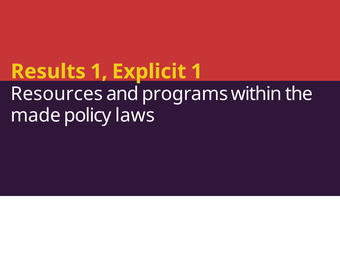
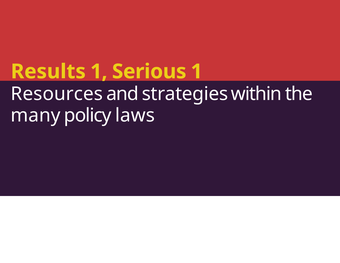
Explicit: Explicit -> Serious (149, 71)
programs: programs -> strategies (185, 94)
made: made -> many (36, 115)
